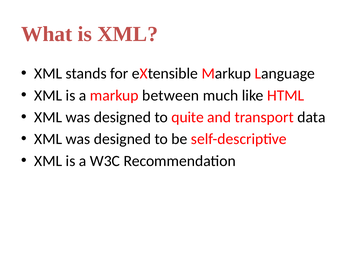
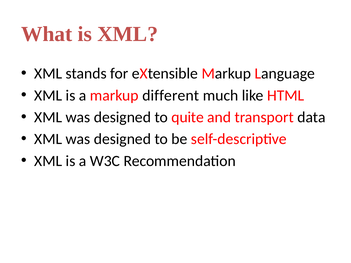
between: between -> different (171, 95)
